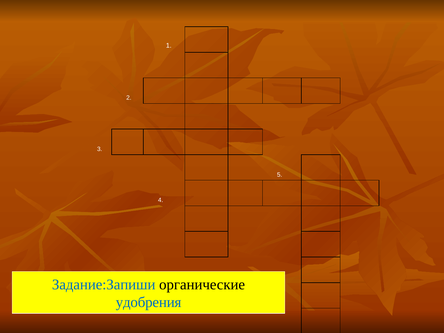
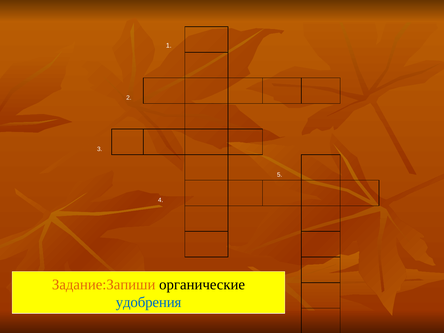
Задание:Запиши colour: blue -> orange (104, 285)
